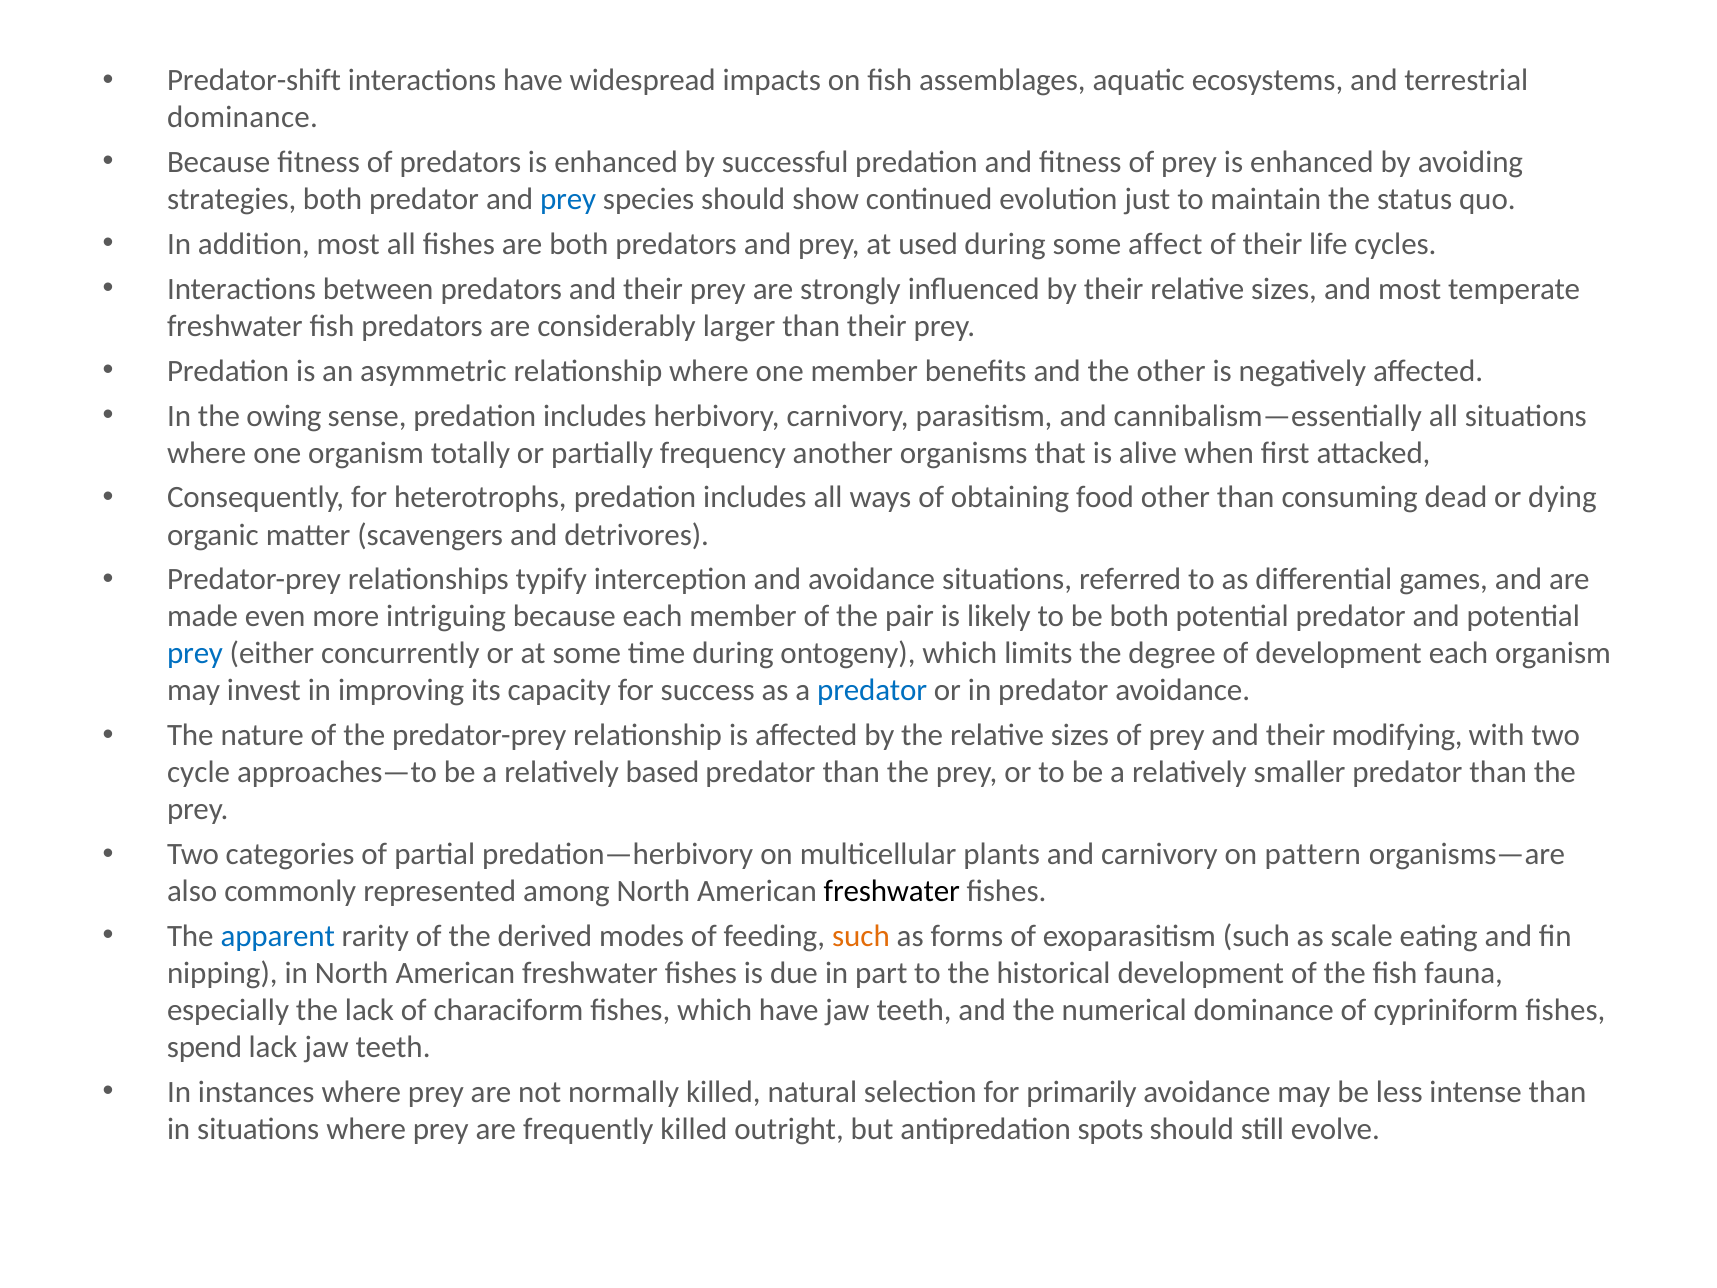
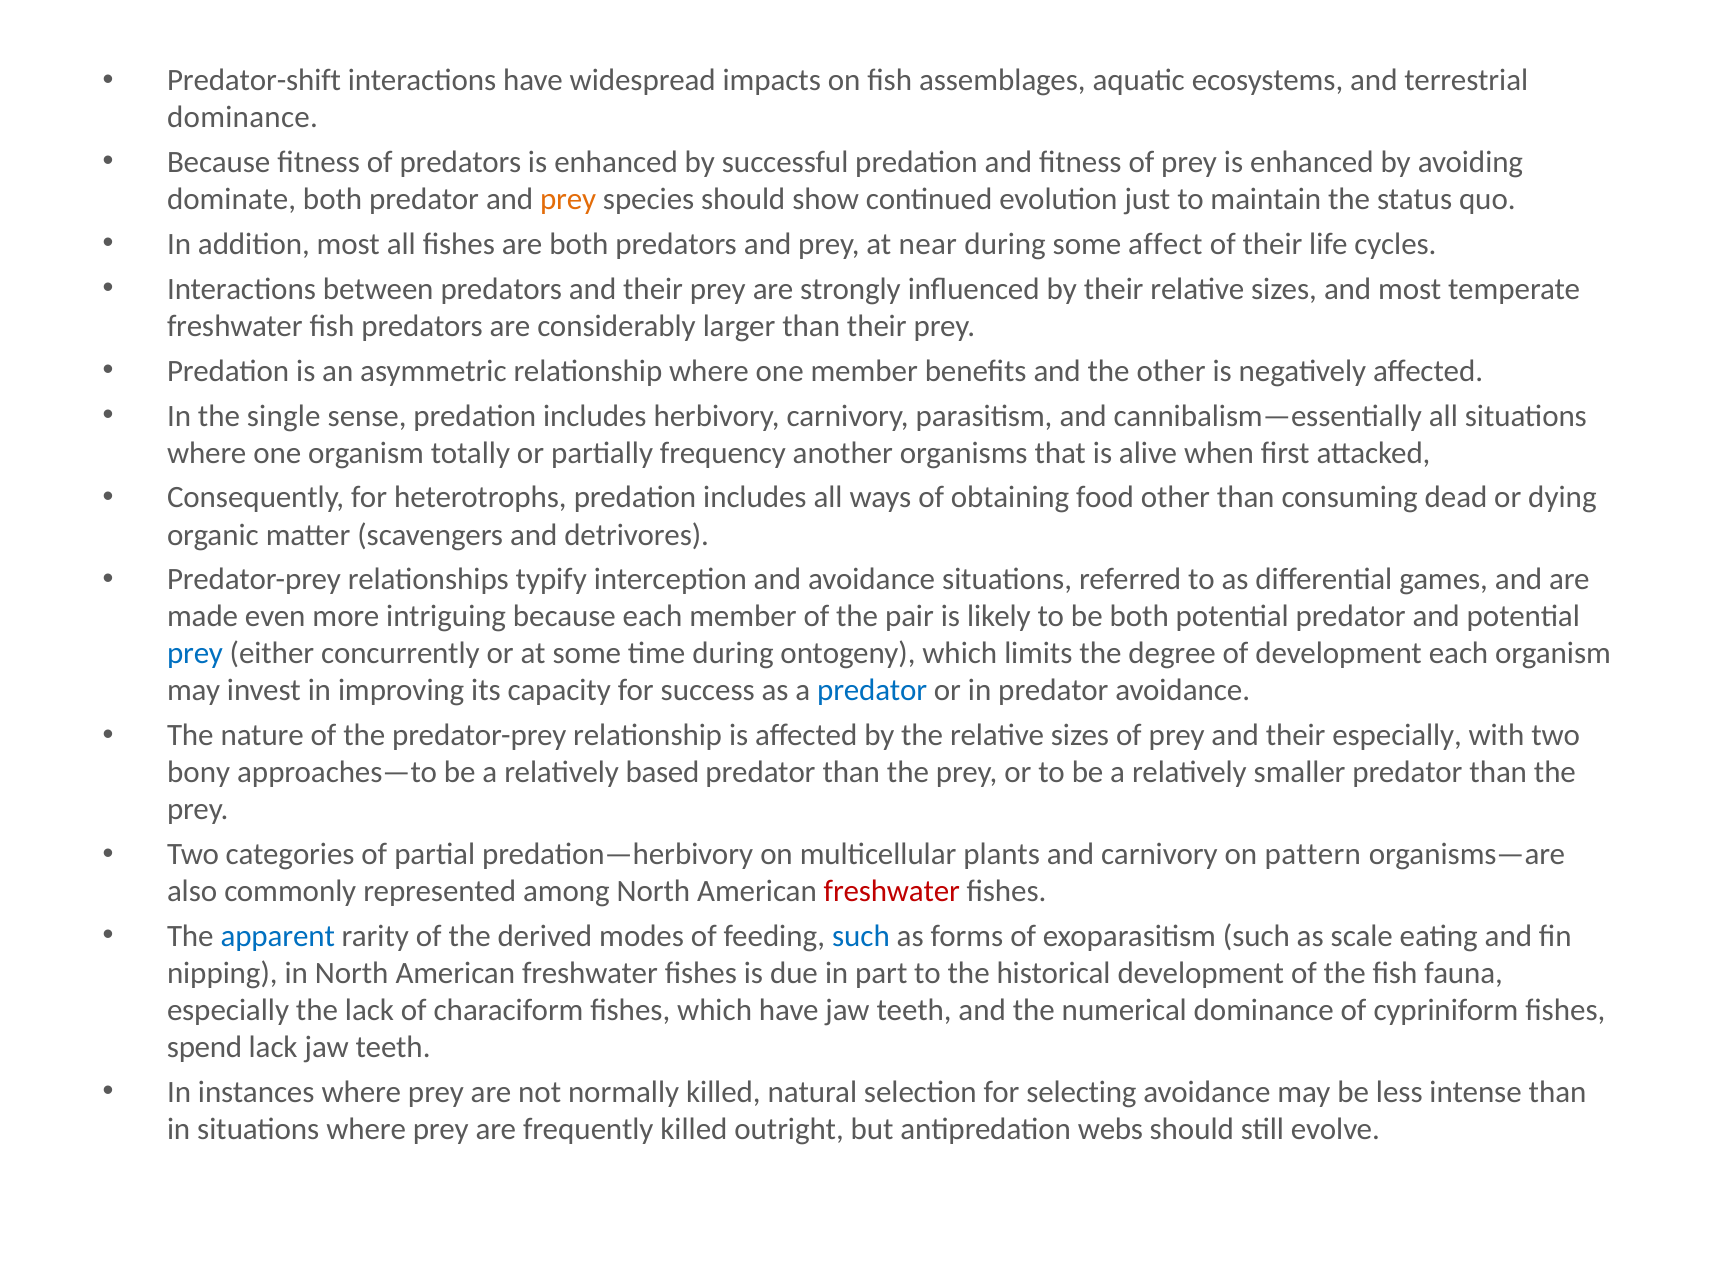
strategies: strategies -> dominate (232, 199)
prey colour: blue -> orange (568, 199)
used: used -> near (928, 244)
owing: owing -> single (284, 416)
their modifying: modifying -> especially (1397, 735)
cycle: cycle -> bony (199, 772)
freshwater colour: black -> red (892, 891)
such colour: orange -> blue (861, 936)
primarily: primarily -> selecting (1082, 1092)
spots: spots -> webs (1110, 1129)
